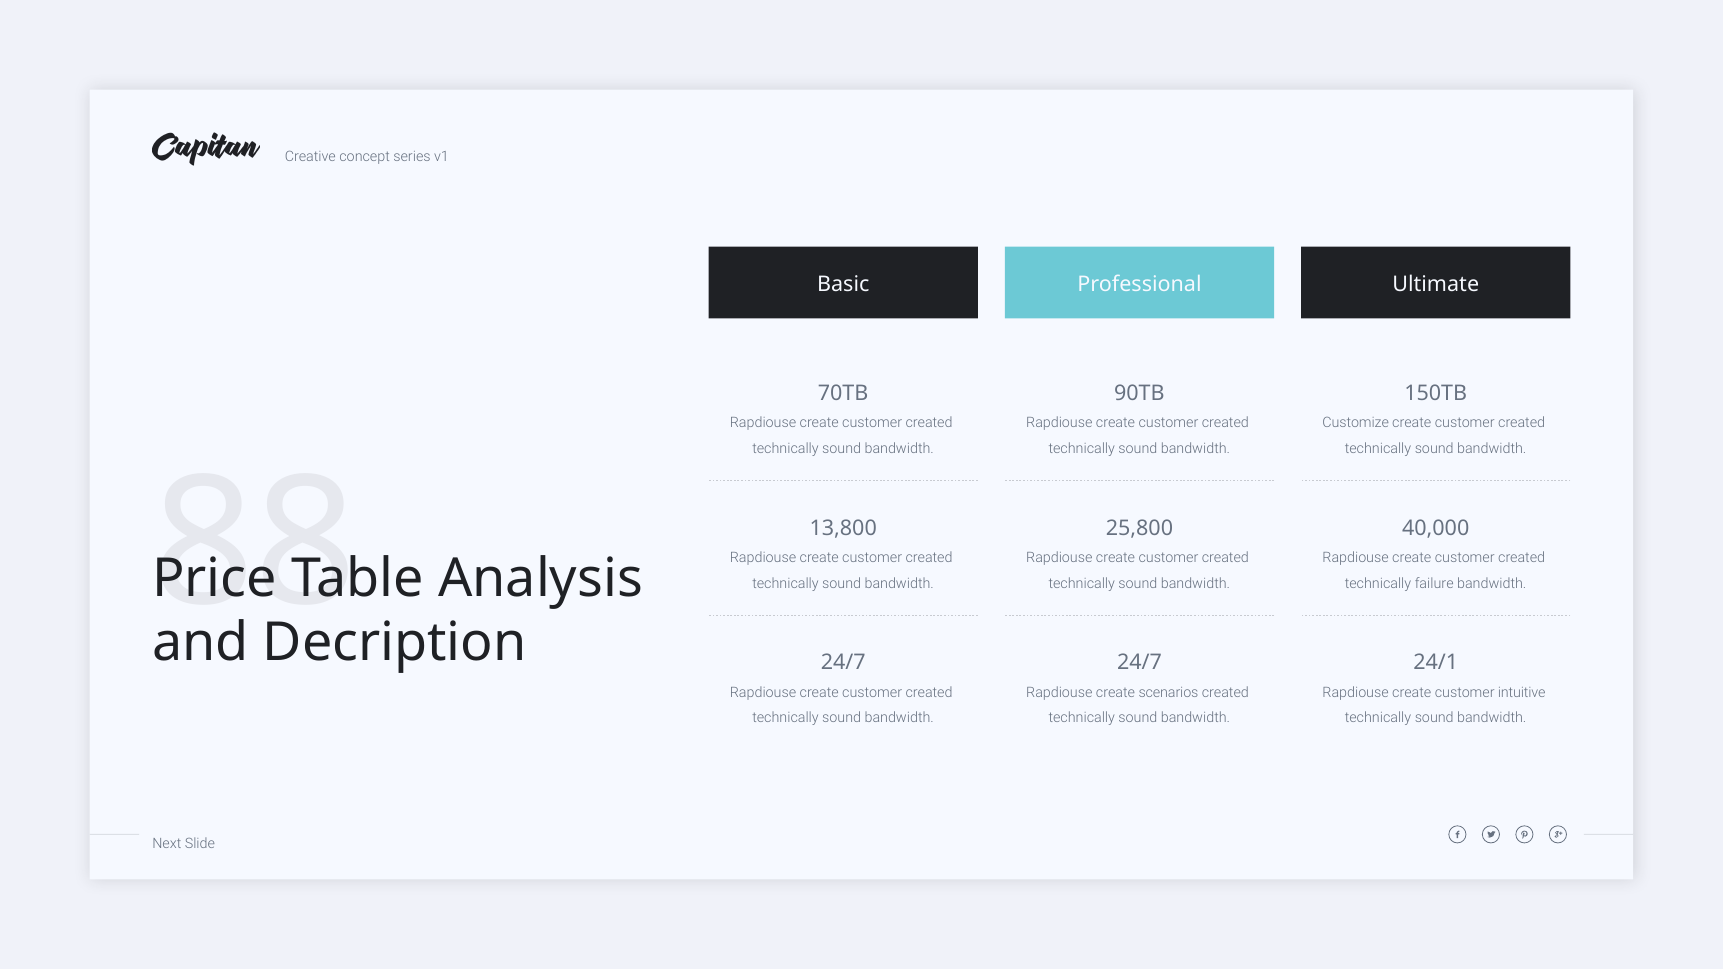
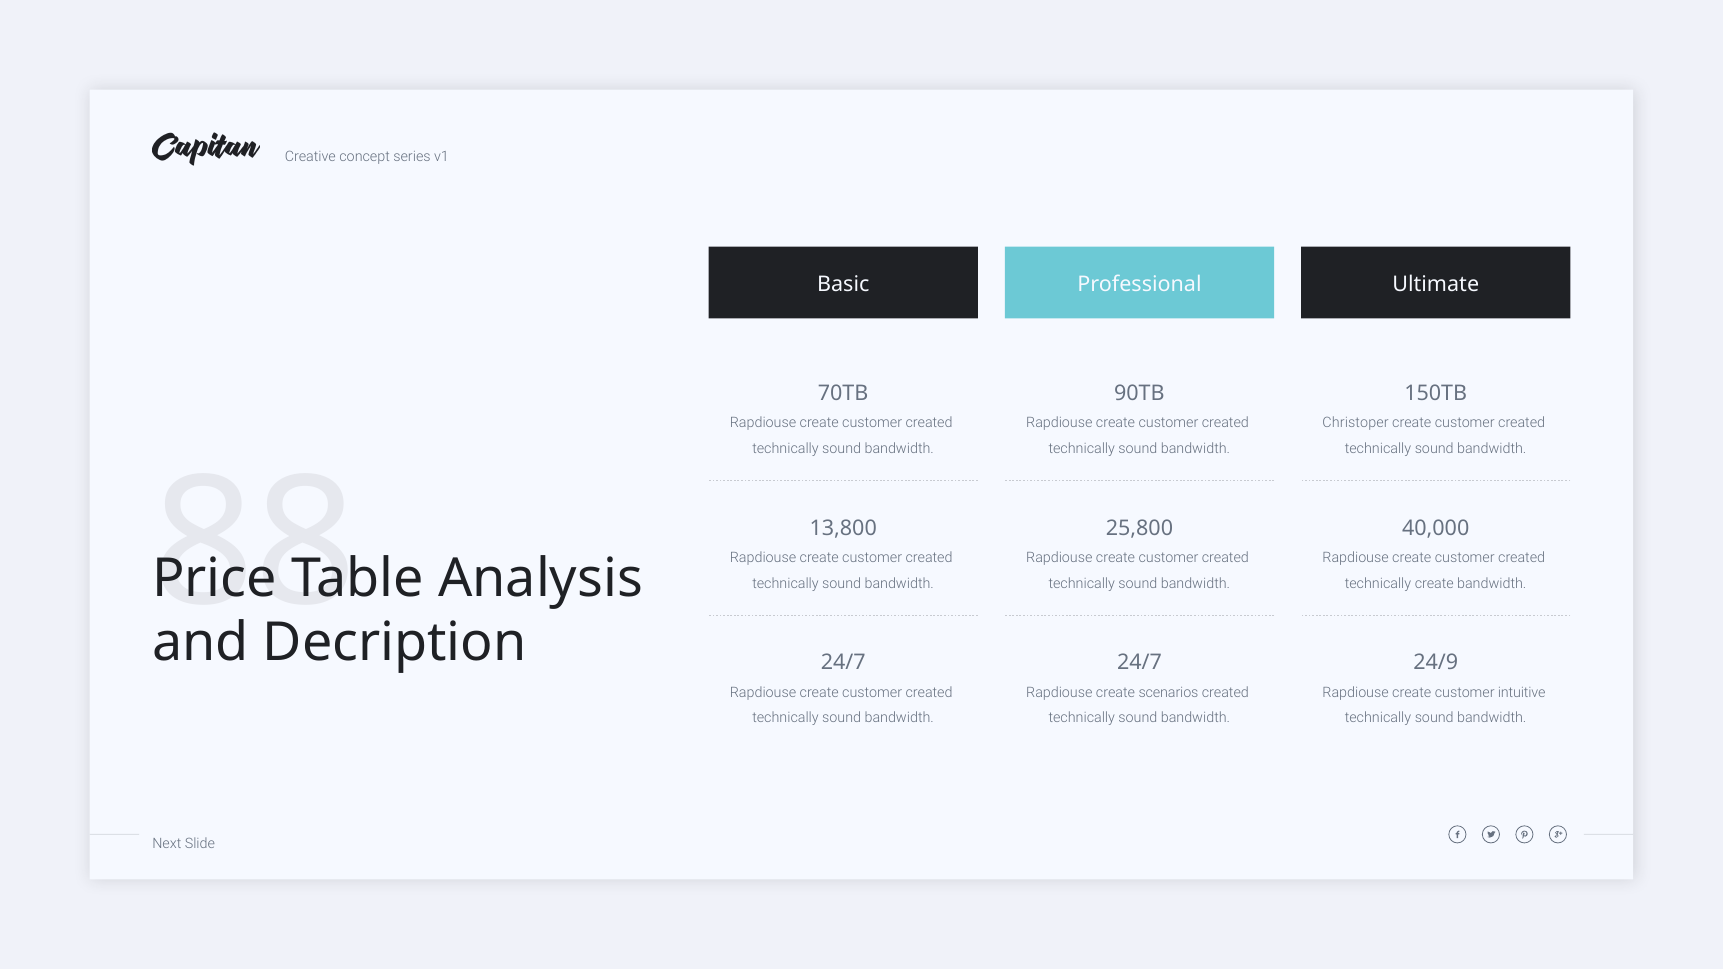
Customize: Customize -> Christoper (1356, 423)
technically failure: failure -> create (1434, 584)
24/1: 24/1 -> 24/9 (1436, 663)
